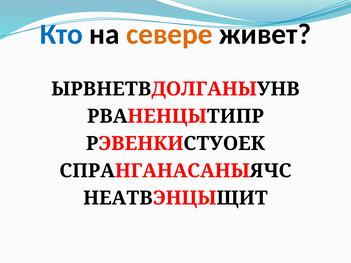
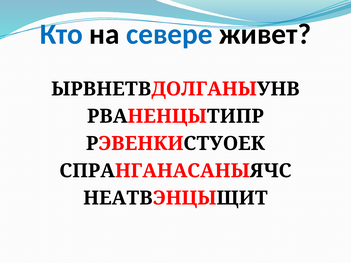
севере colour: orange -> blue (169, 34)
